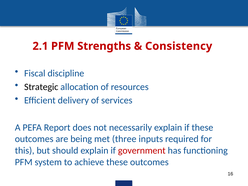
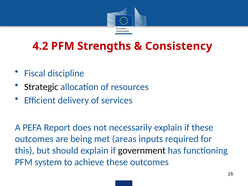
2.1: 2.1 -> 4.2 (40, 46)
three: three -> areas (124, 139)
government colour: red -> black (142, 151)
